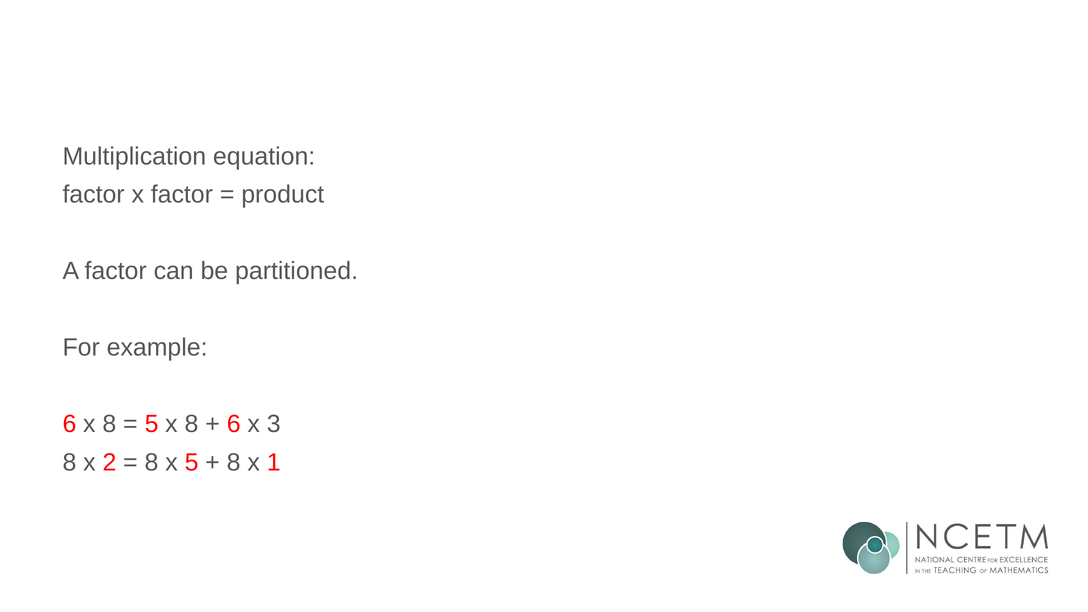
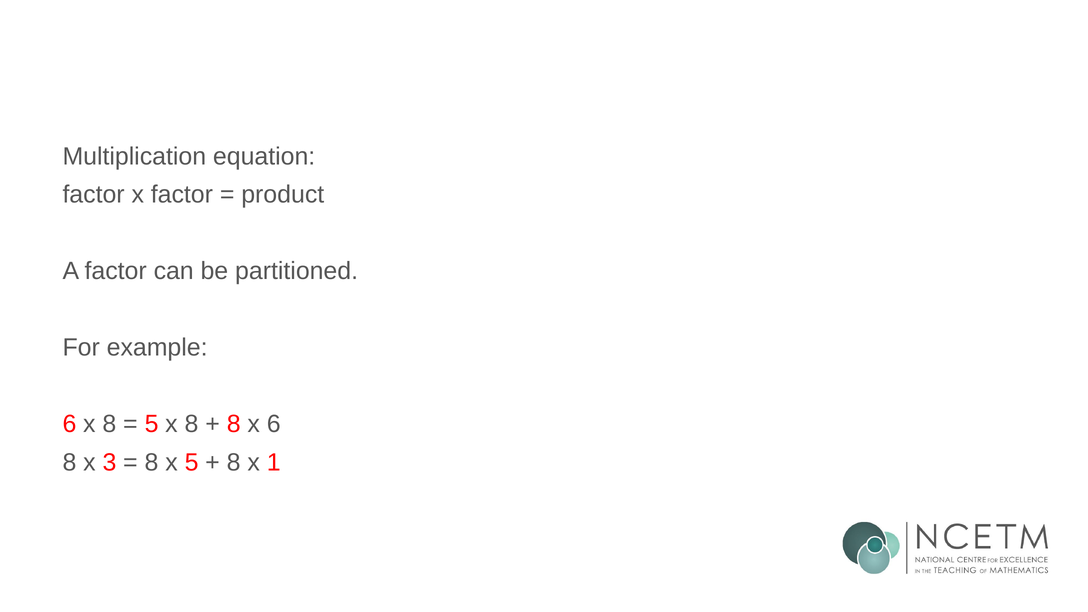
6: 6 -> 8 (234, 424)
x 3: 3 -> 6 (274, 424)
2: 2 -> 3 (109, 462)
